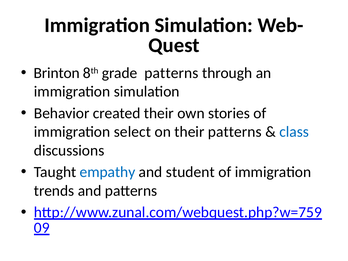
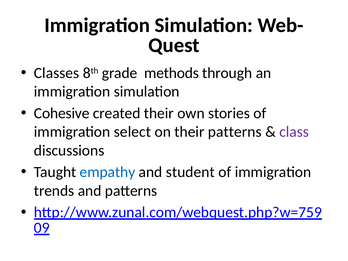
Brinton: Brinton -> Classes (57, 73)
grade patterns: patterns -> methods (172, 73)
Behavior: Behavior -> Cohesive (62, 113)
class colour: blue -> purple (294, 132)
